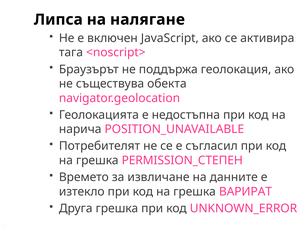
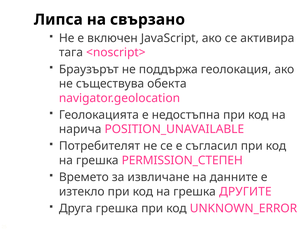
налягане: налягане -> свързано (147, 20)
ВАРИРАТ: ВАРИРАТ -> ДРУГИТЕ (245, 192)
